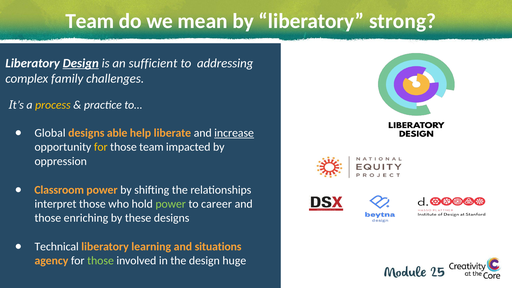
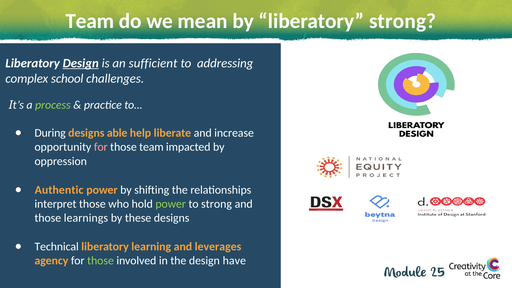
family: family -> school (67, 78)
process colour: yellow -> light green (53, 105)
Global: Global -> During (50, 133)
increase underline: present -> none (234, 133)
for colour: yellow -> pink (101, 147)
Classroom: Classroom -> Authentic (59, 190)
to career: career -> strong (217, 204)
enriching: enriching -> learnings (86, 218)
situations: situations -> leverages (218, 247)
huge: huge -> have (234, 261)
